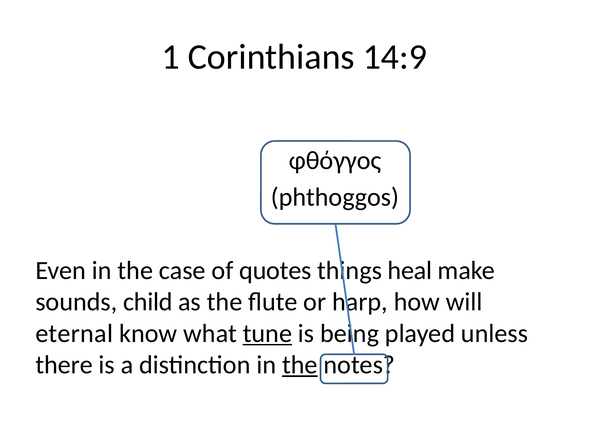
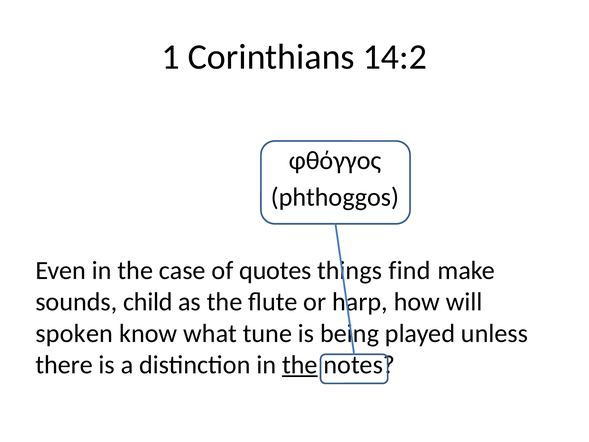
14:9: 14:9 -> 14:2 (395, 57)
heal: heal -> find (410, 270)
eternal: eternal -> spoken (74, 333)
tune underline: present -> none (267, 333)
